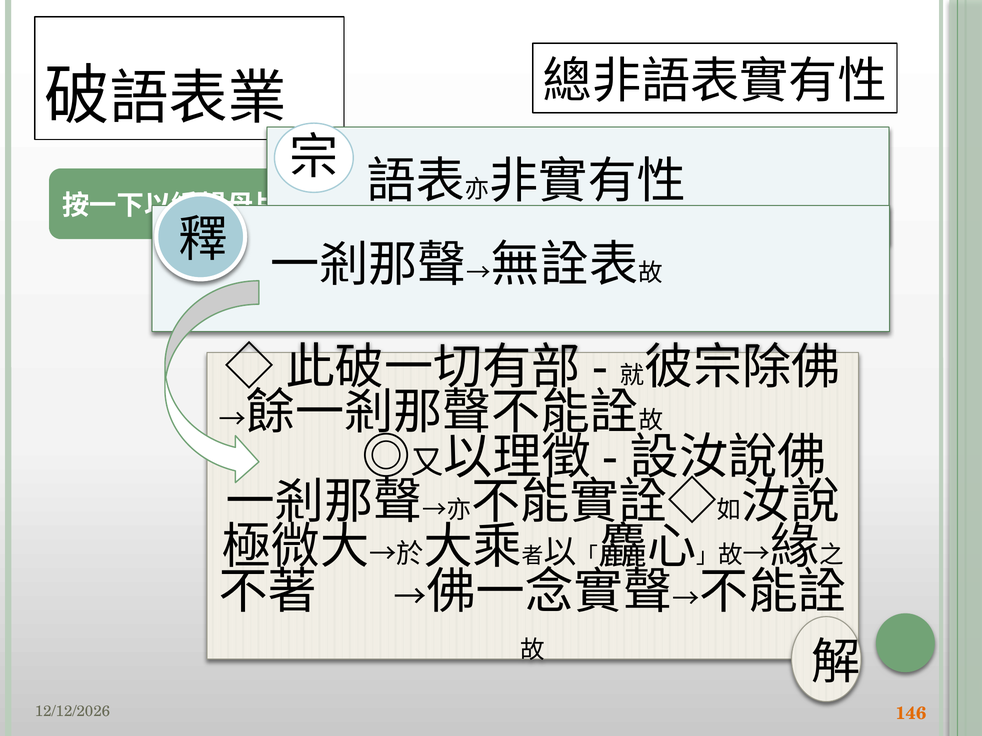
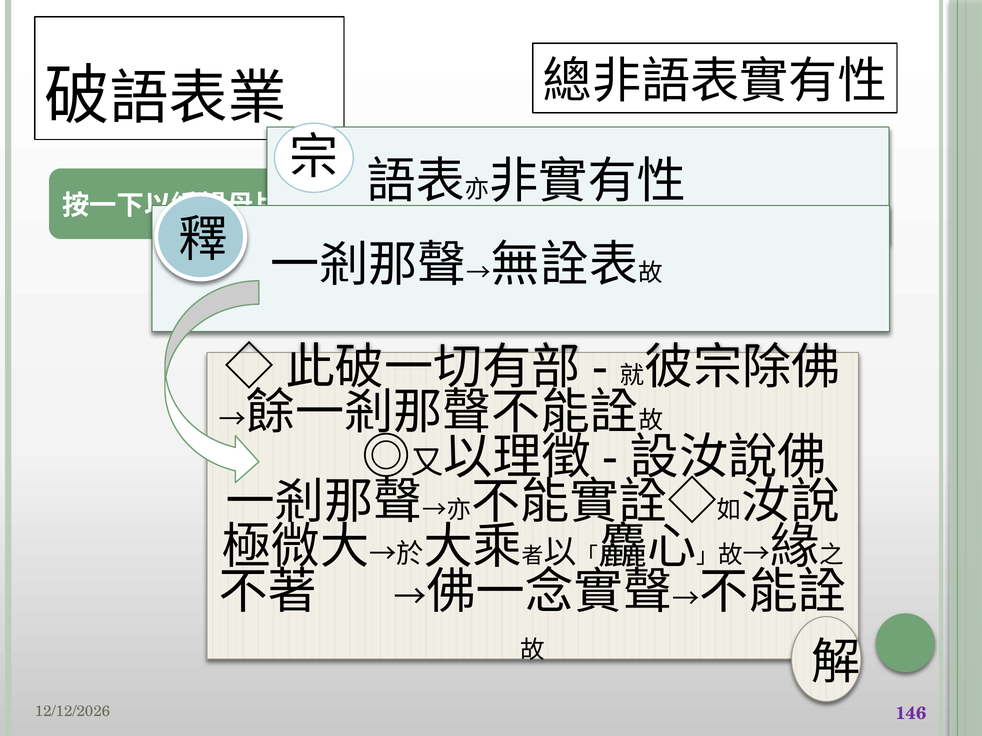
146 colour: orange -> purple (911, 714)
